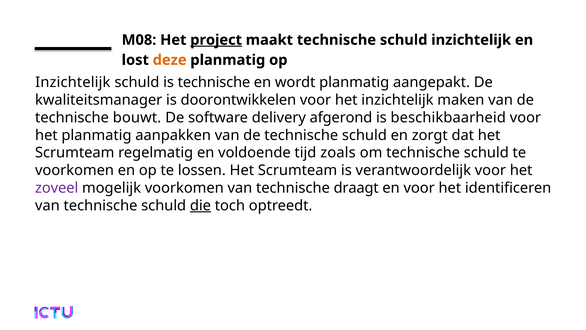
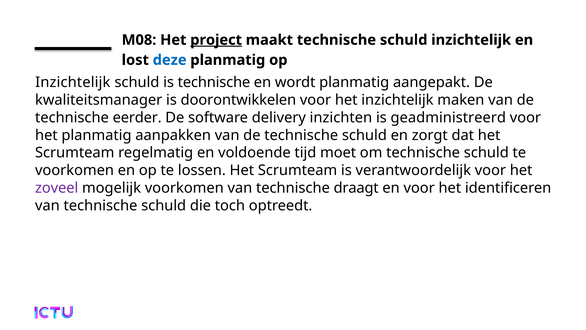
deze colour: orange -> blue (170, 60)
bouwt: bouwt -> eerder (137, 117)
afgerond: afgerond -> inzichten (341, 117)
beschikbaarheid: beschikbaarheid -> geadministreerd (448, 117)
zoals: zoals -> moet (338, 153)
die underline: present -> none (200, 205)
